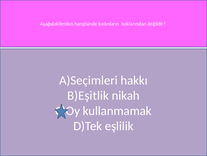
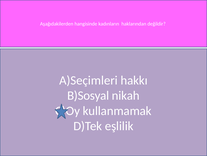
B)Eşitlik: B)Eşitlik -> B)Sosyal (88, 95)
